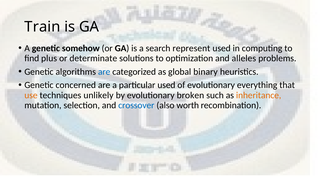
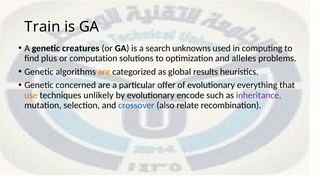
somehow: somehow -> creatures (81, 48)
represent: represent -> unknowns (192, 48)
determinate: determinate -> computation (93, 58)
are colour: blue -> orange (104, 72)
binary: binary -> results (206, 72)
particular used: used -> offer (166, 85)
broken: broken -> encode (191, 95)
inheritance colour: orange -> purple (259, 95)
worth: worth -> relate (188, 105)
